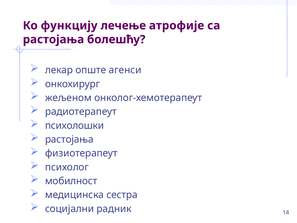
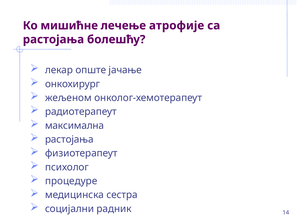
функцију: функцију -> мишићне (69, 26)
агенси: агенси -> јачање (125, 70)
психолошки: психолошки -> максимална (75, 125)
мобилност: мобилност -> процедуре (71, 181)
